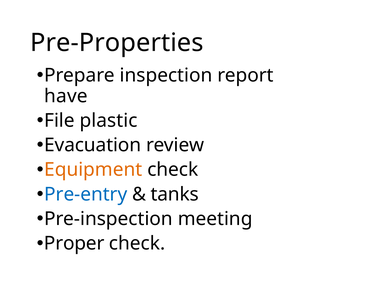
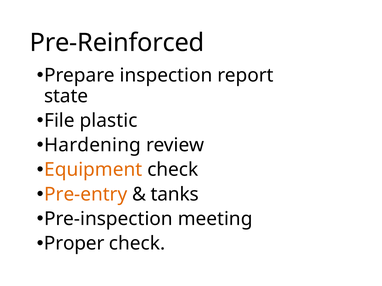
Pre-Properties: Pre-Properties -> Pre-Reinforced (117, 43)
have: have -> state (66, 96)
Evacuation: Evacuation -> Hardening (93, 145)
Pre-entry colour: blue -> orange (86, 195)
